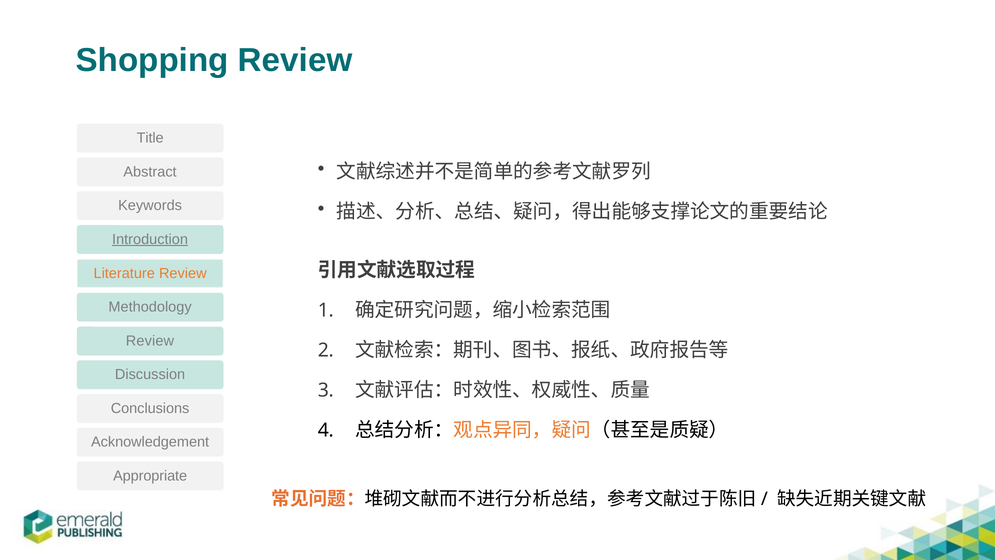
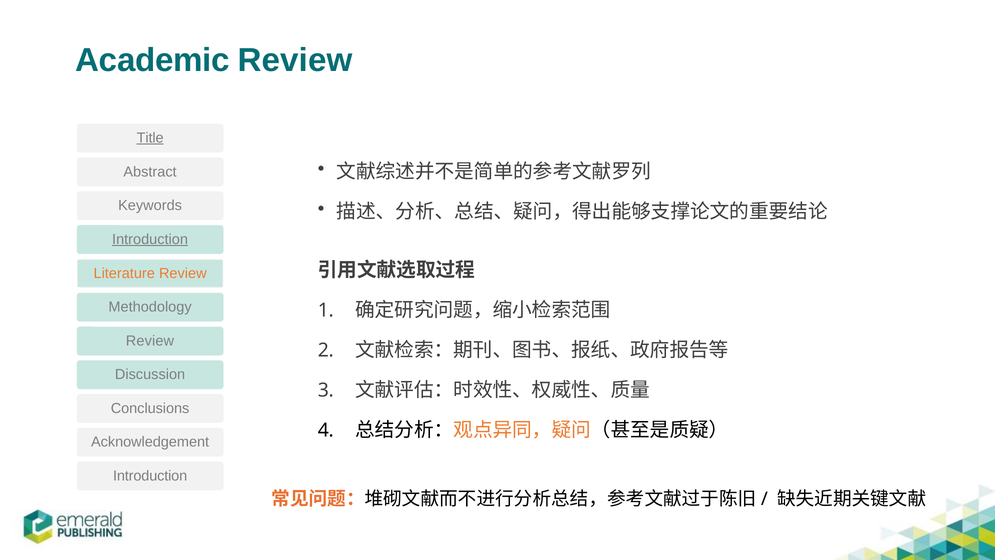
Shopping: Shopping -> Academic (152, 60)
Title underline: none -> present (150, 138)
Appropriate: Appropriate -> Introduction (150, 476)
